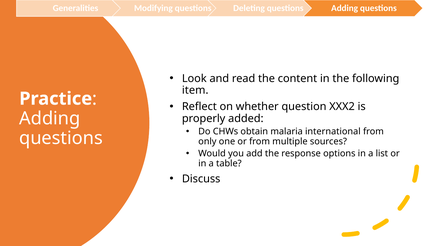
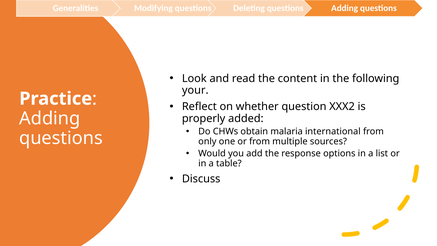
item: item -> your (195, 90)
